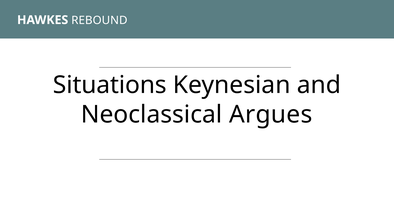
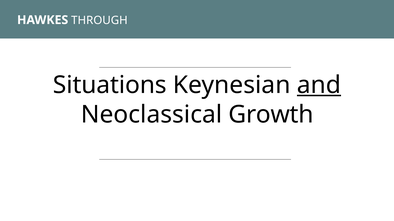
REBOUND: REBOUND -> THROUGH (99, 20)
and underline: none -> present (319, 85)
Argues: Argues -> Growth (271, 115)
